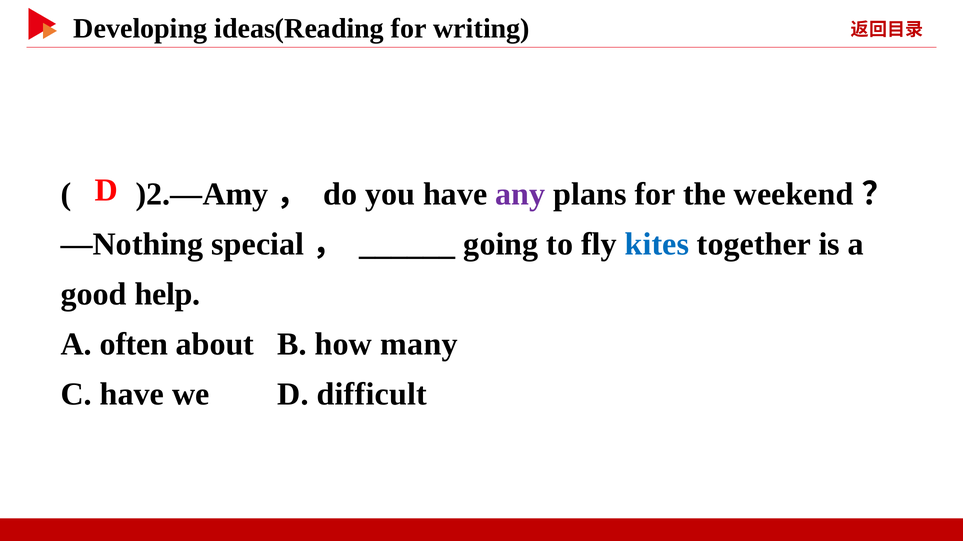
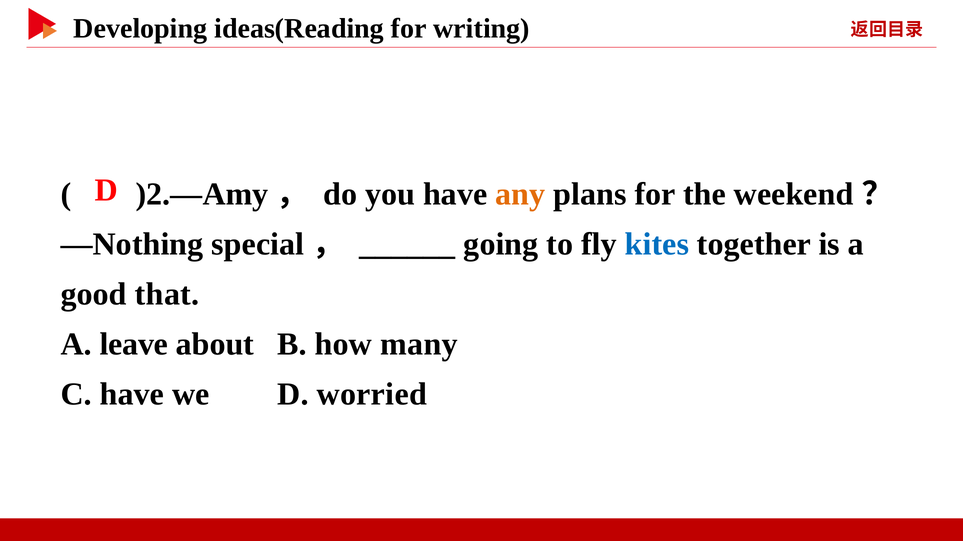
any colour: purple -> orange (520, 195)
help: help -> that (167, 295)
often: often -> leave (134, 345)
difficult: difficult -> worried (372, 395)
